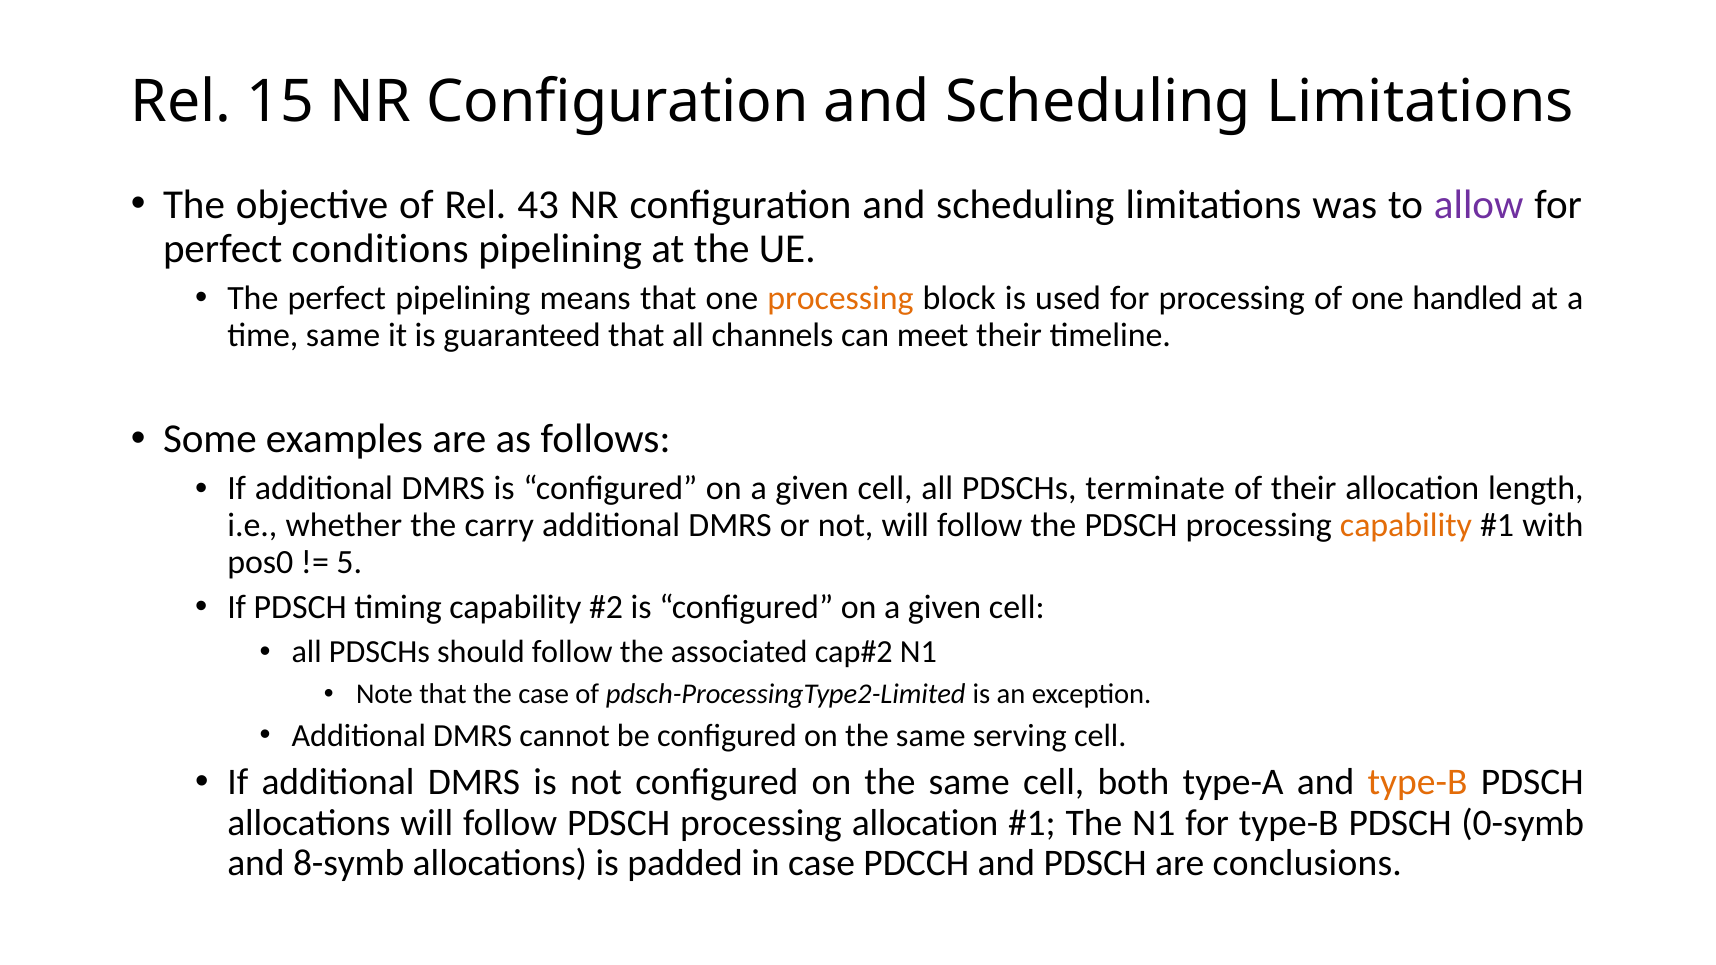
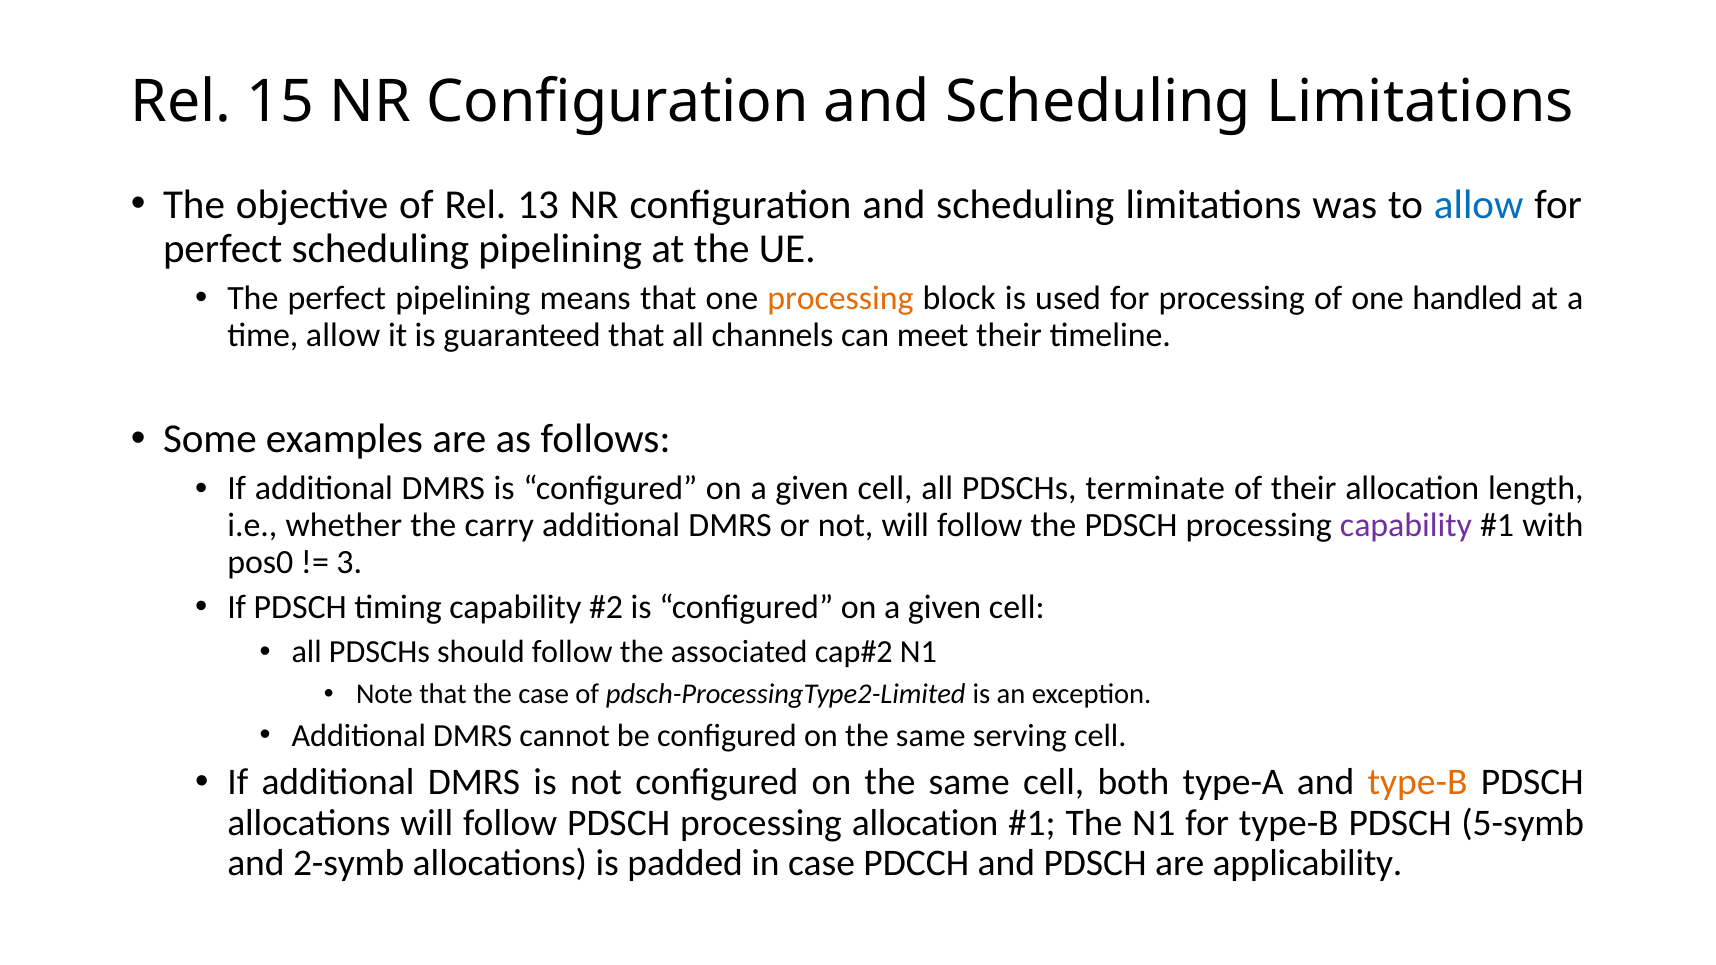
43: 43 -> 13 (538, 205)
allow colour: purple -> blue (1479, 205)
perfect conditions: conditions -> scheduling (380, 249)
time same: same -> allow (343, 335)
capability colour: orange -> purple (1406, 525)
5: 5 -> 3 (349, 562)
0-symb: 0-symb -> 5-symb (1523, 823)
8-symb: 8-symb -> 2-symb (349, 863)
conclusions: conclusions -> applicability (1308, 863)
